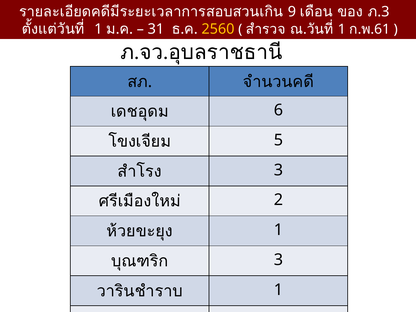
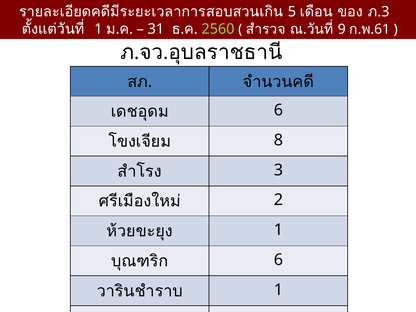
9: 9 -> 5 (292, 12)
2560 colour: yellow -> light green (218, 29)
1: 1 -> 9 (342, 29)
5: 5 -> 8 (278, 140)
3: 3 -> 6 (278, 260)
